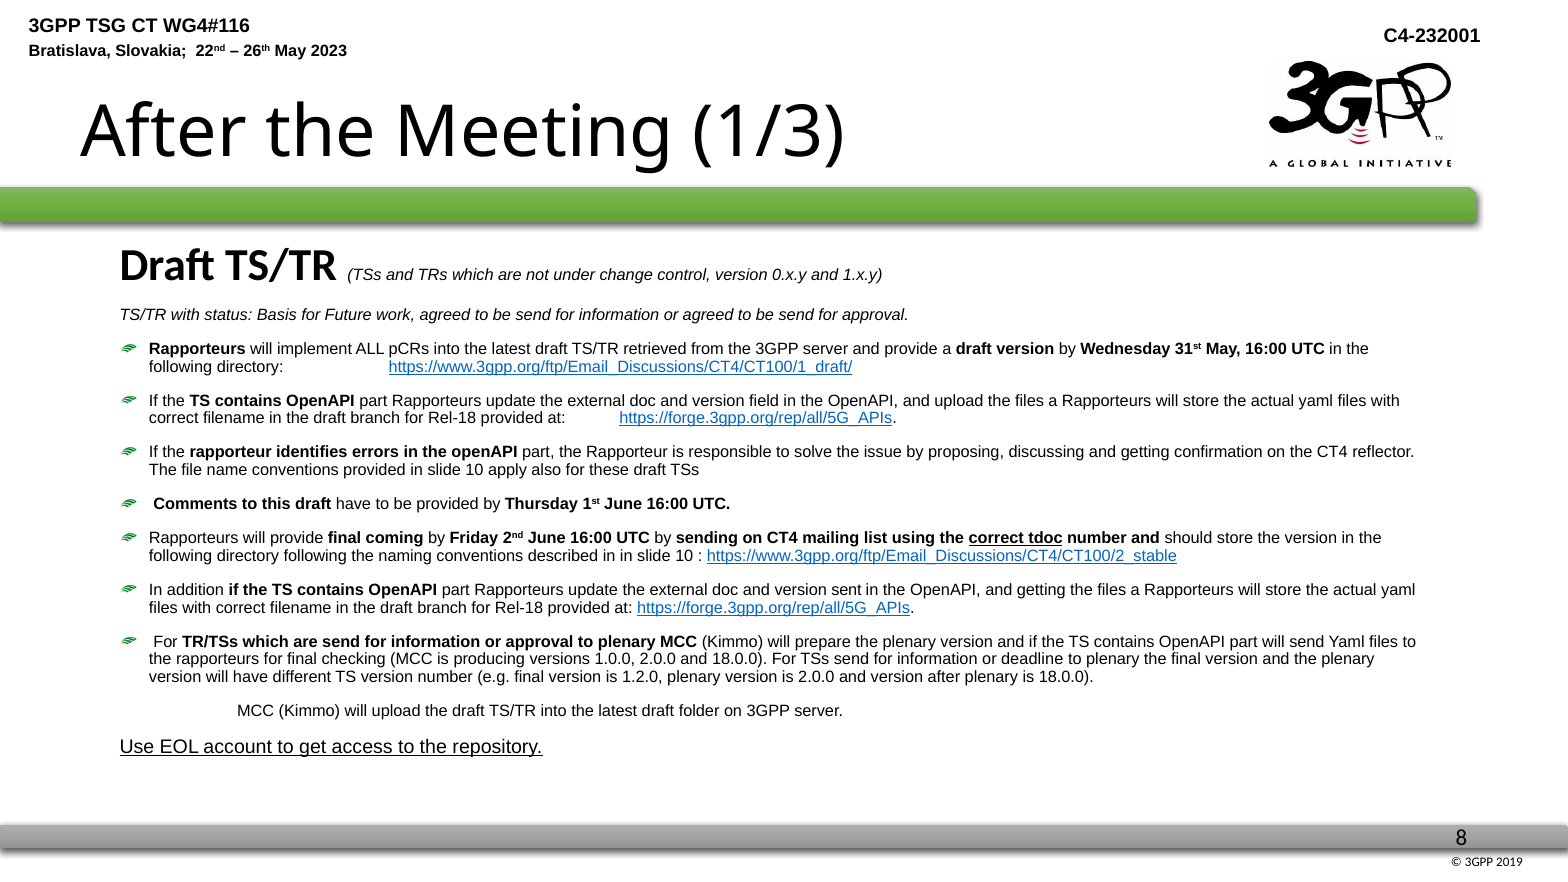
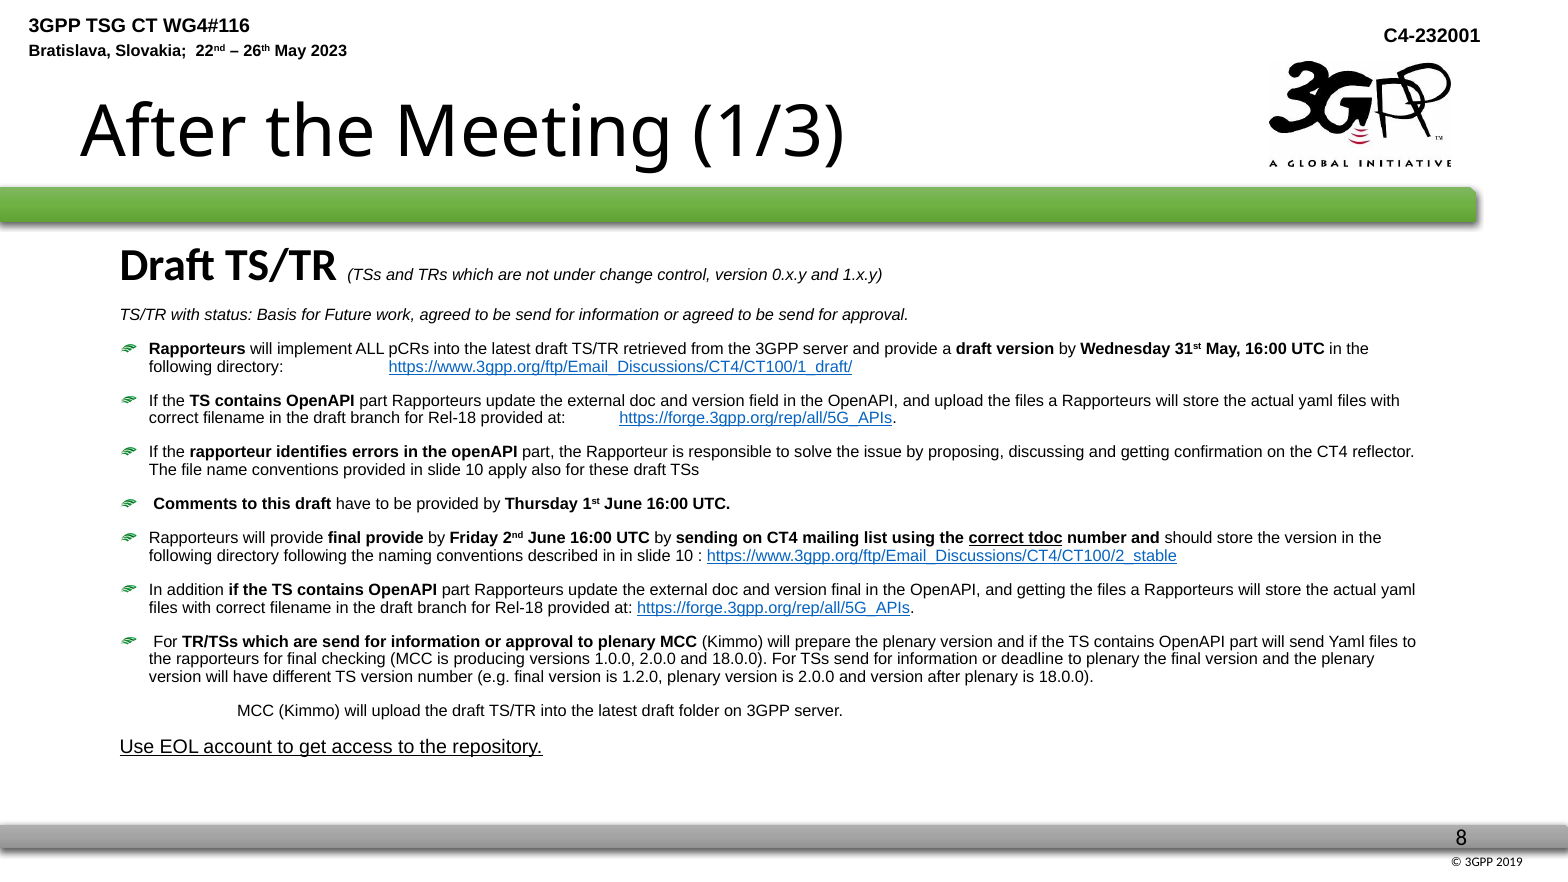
final coming: coming -> provide (395, 538)
version sent: sent -> final (846, 590)
